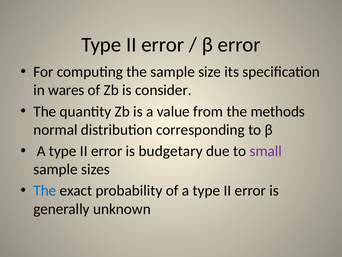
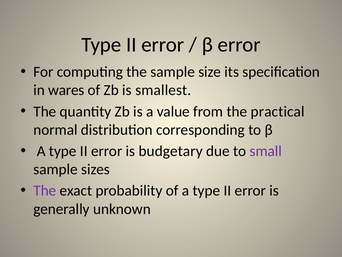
consider: consider -> smallest (163, 90)
methods: methods -> practical (278, 111)
The colour: blue -> purple (45, 190)
